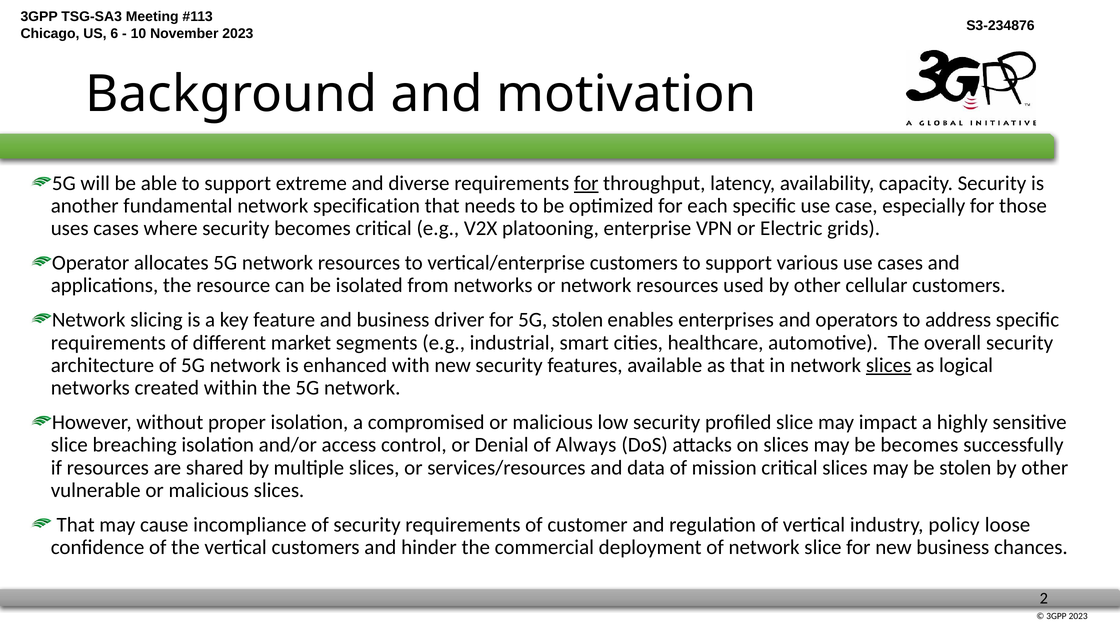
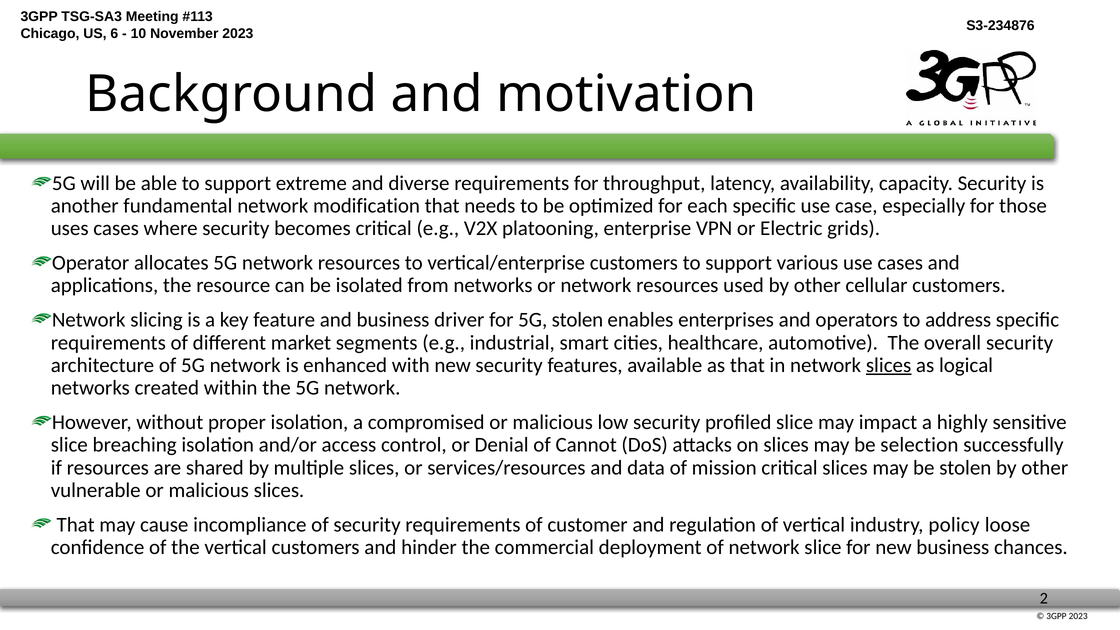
for underline: present -> none (586, 183)
specification: specification -> modification (367, 206)
Always: Always -> Cannot (586, 445)
be becomes: becomes -> selection (919, 445)
